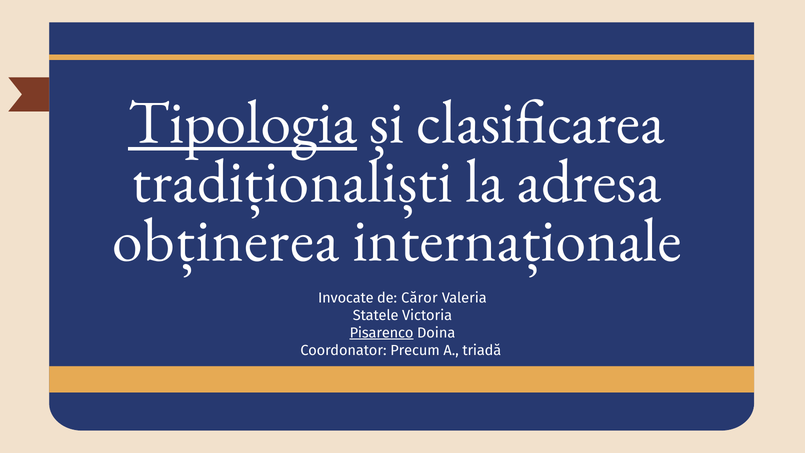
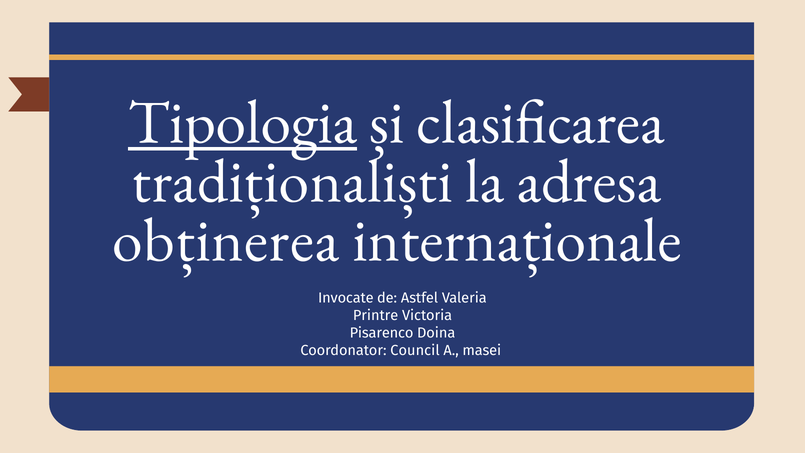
Căror: Căror -> Astfel (420, 298)
Statele: Statele -> Printre (376, 315)
Pisarenco underline: present -> none (382, 333)
Precum: Precum -> Council (415, 350)
triadă: triadă -> masei (482, 350)
